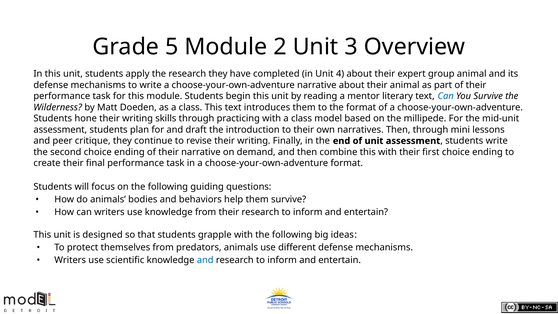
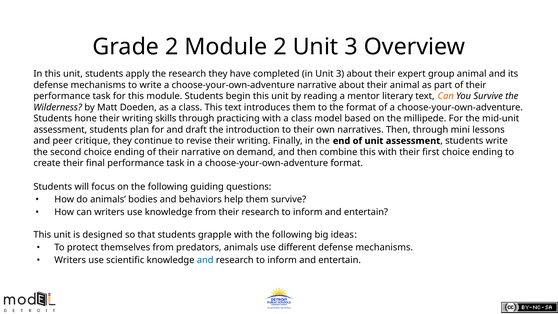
Grade 5: 5 -> 2 (172, 47)
in Unit 4: 4 -> 3 (340, 74)
Can colour: blue -> orange (446, 96)
